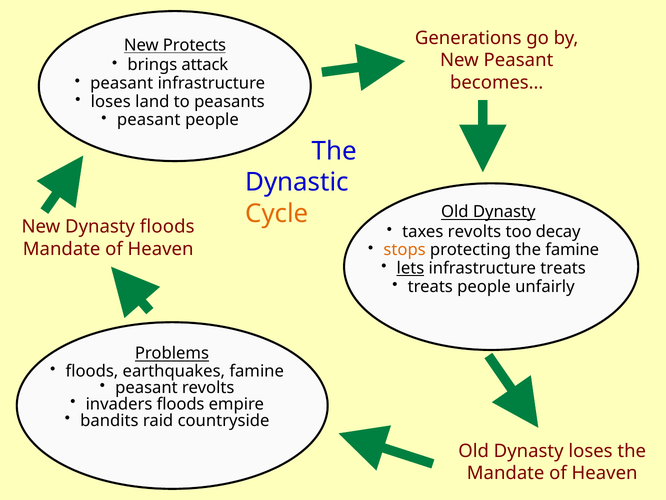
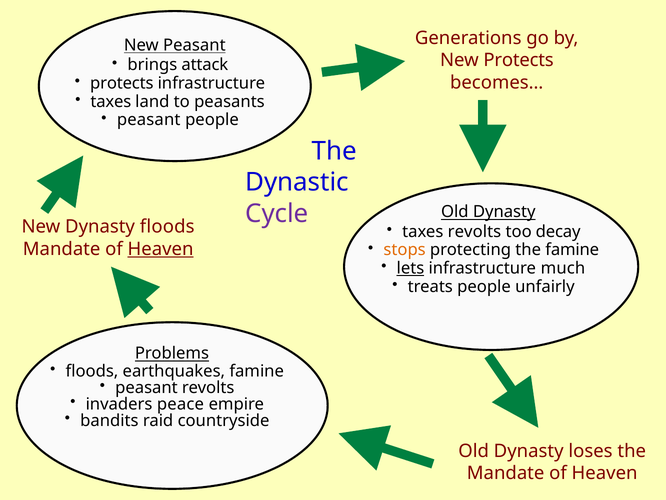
New Protects: Protects -> Peasant (194, 45)
New Peasant: Peasant -> Protects (519, 60)
peasant: peasant -> protects (122, 83)
loses: loses -> taxes (111, 102)
Cycle colour: orange -> purple (277, 213)
Heaven underline: none -> present (161, 249)
infrastructure treats: treats -> much (563, 268)
invaders floods: floods -> peace (180, 404)
